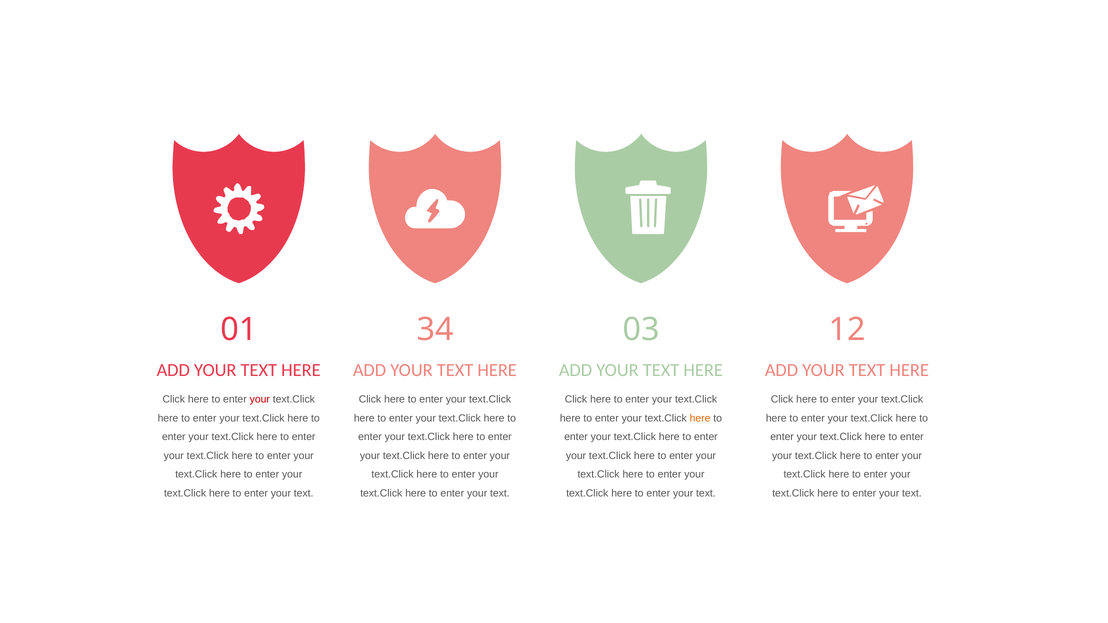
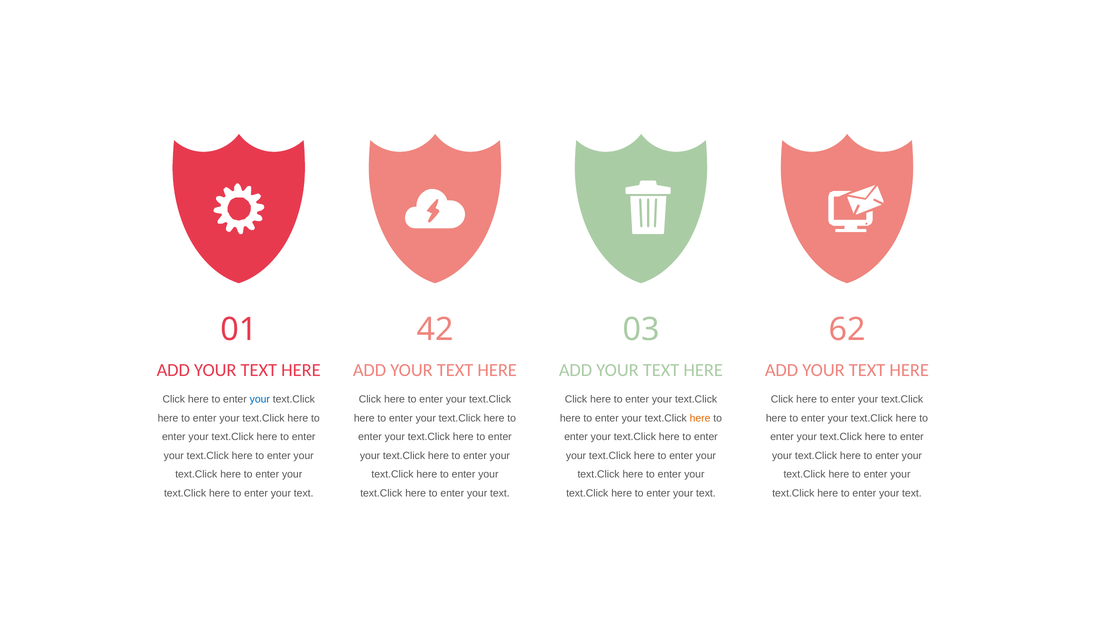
34: 34 -> 42 (435, 330)
12: 12 -> 62 (847, 330)
your colour: red -> blue (260, 400)
